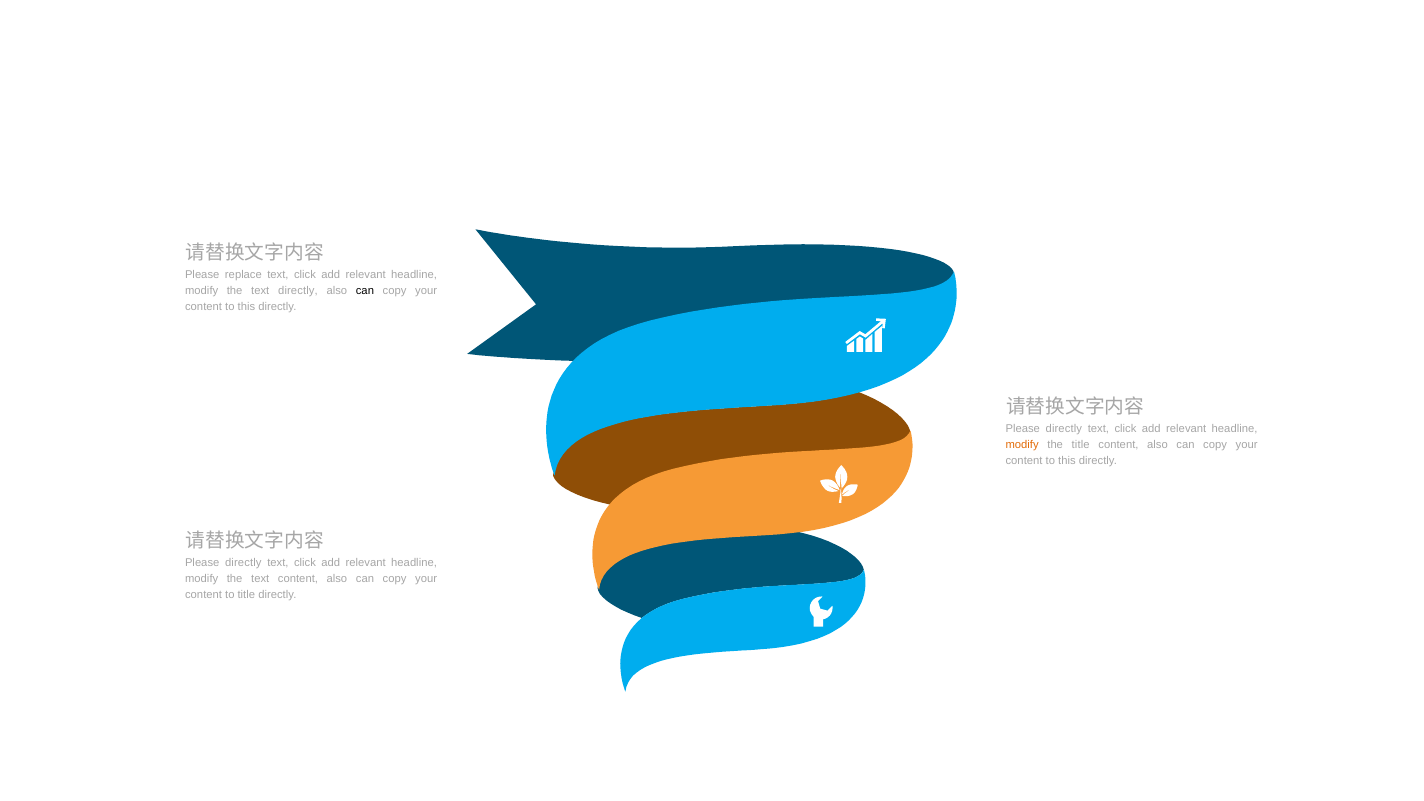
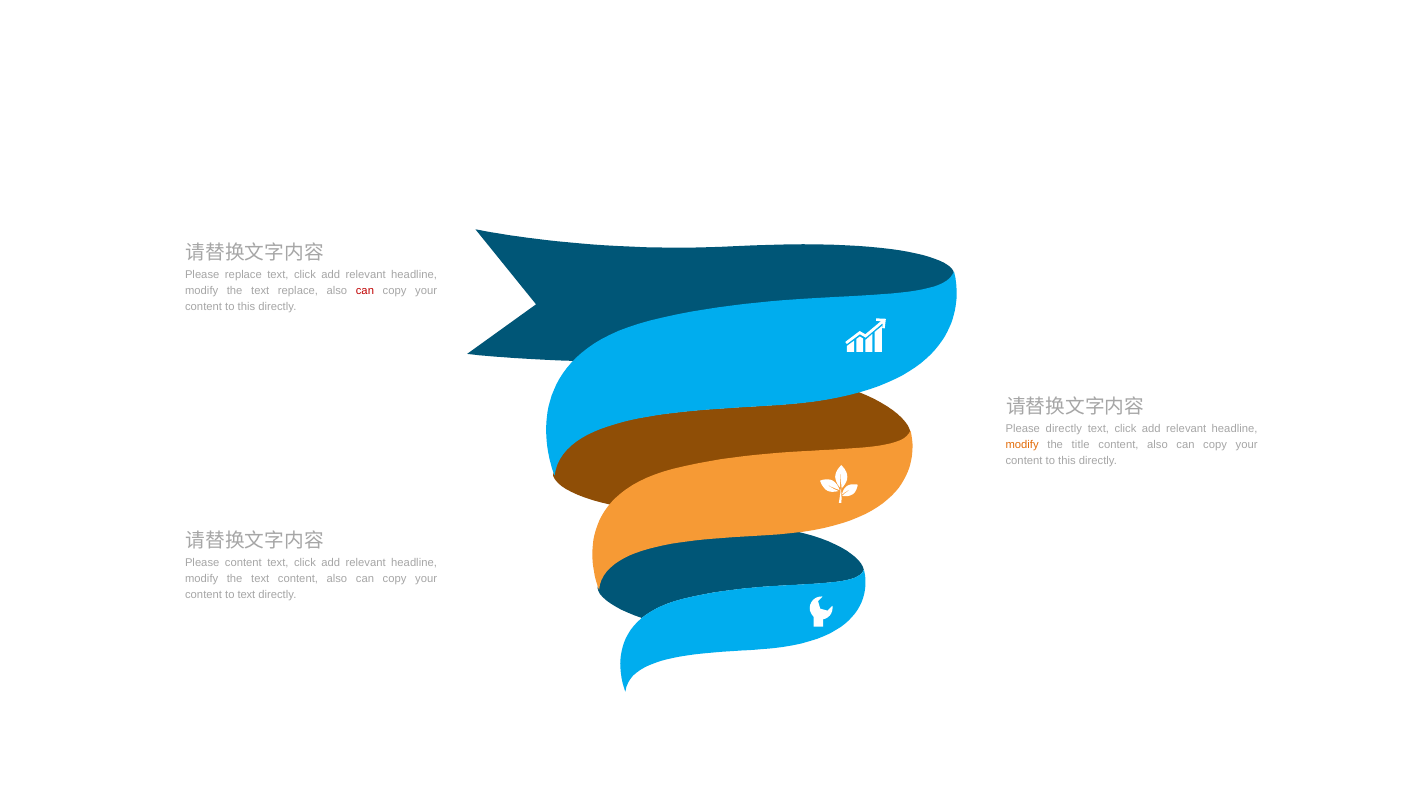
text directly: directly -> replace (298, 291)
can colour: black -> red (365, 291)
directly: directly -> content (243, 563)
to title: title -> text (246, 595)
